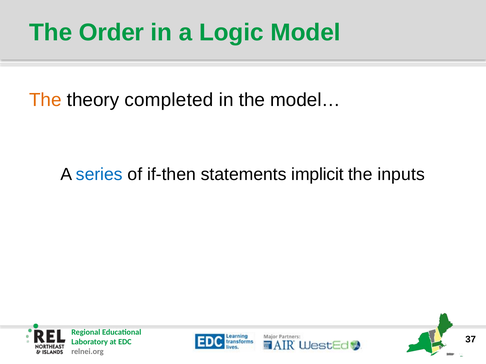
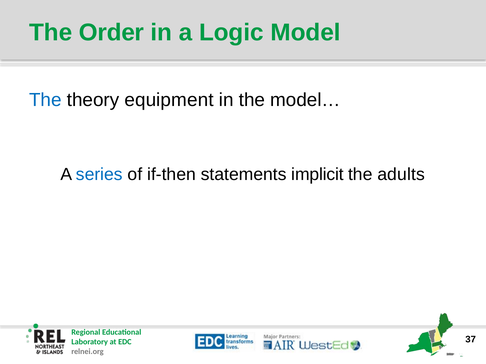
The colour: orange -> blue (45, 100)
completed: completed -> equipment (169, 100)
inputs: inputs -> adults (401, 175)
